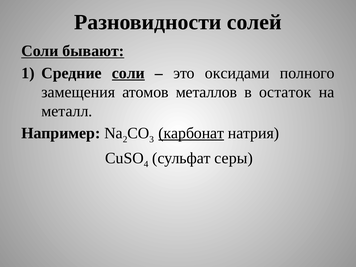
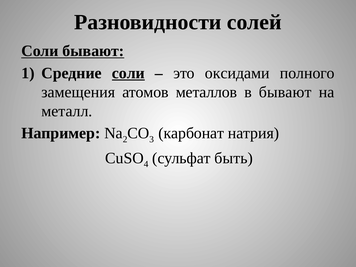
в остаток: остаток -> бывают (285, 92)
карбонат underline: present -> none (191, 133)
серы: серы -> быть (234, 158)
